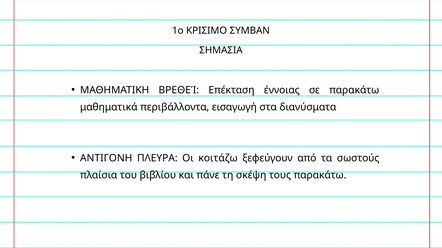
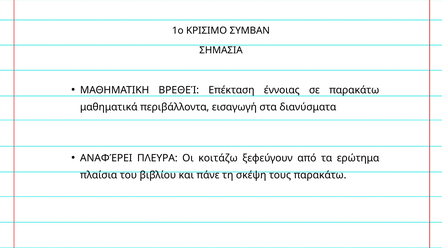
ΑΝΤΙΓΟΝΗ: ΑΝΤΙΓΟΝΗ -> ΑΝΑΦΈΡΕΙ (106, 158)
σωστούς: σωστούς -> ερώτημα (358, 158)
